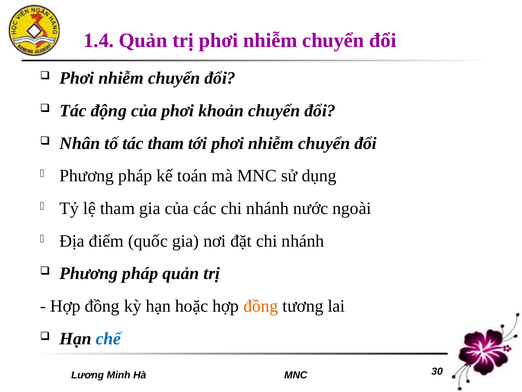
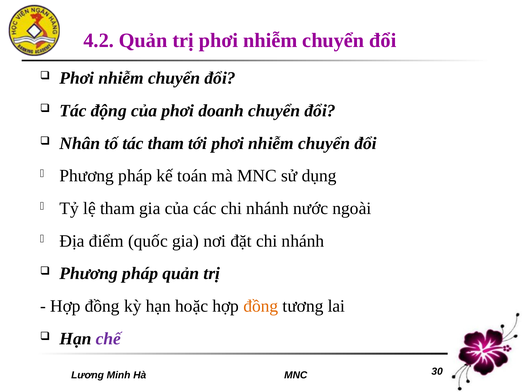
1.4: 1.4 -> 4.2 (99, 40)
khoản: khoản -> doanh (221, 111)
chế colour: blue -> purple (108, 338)
